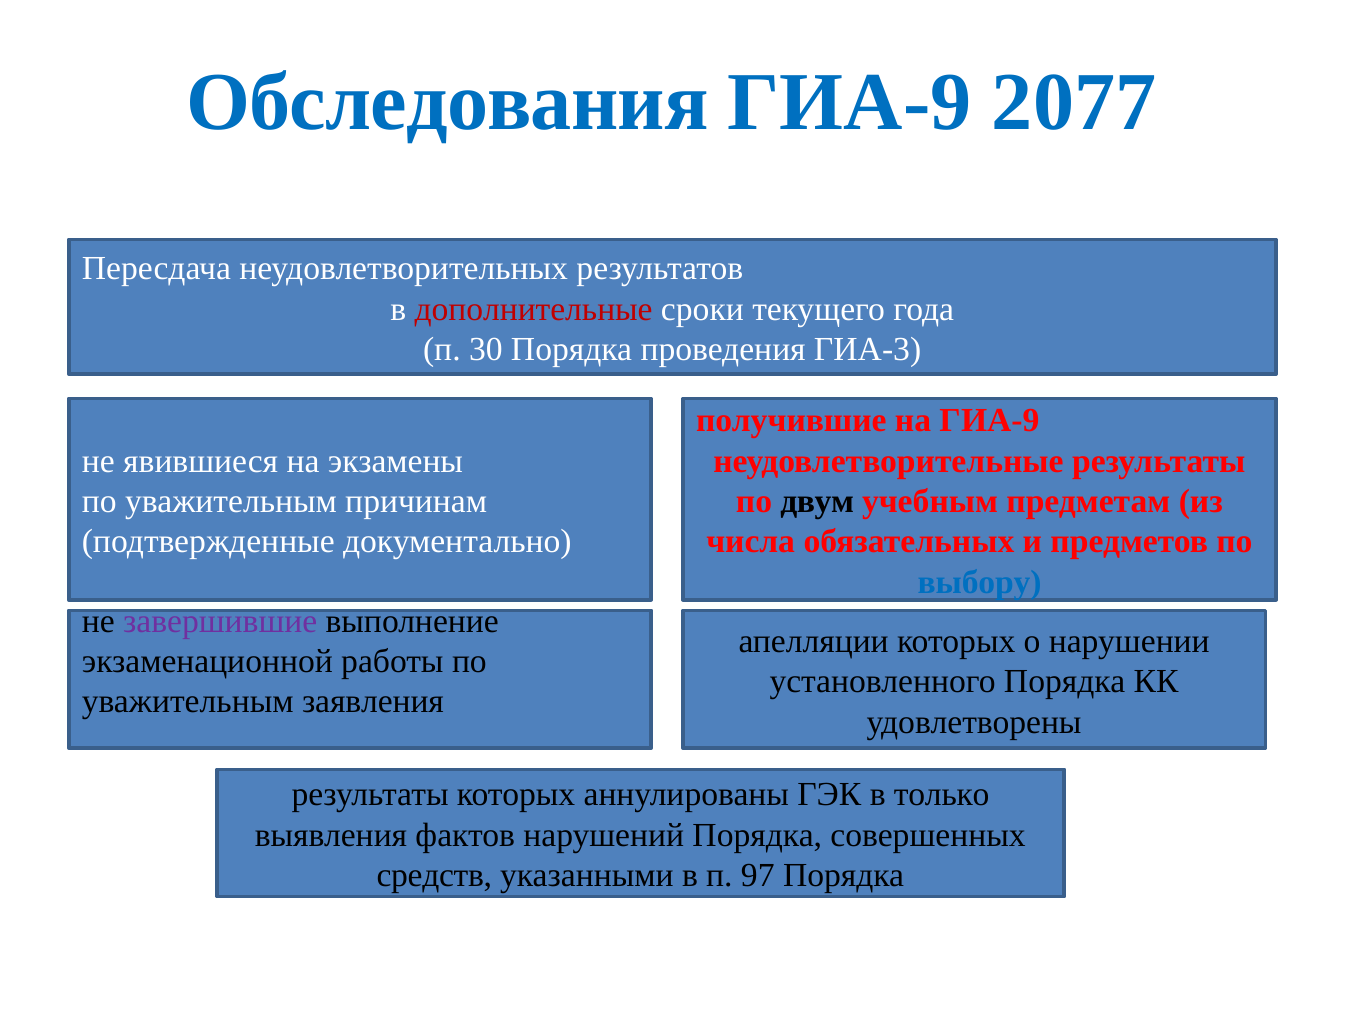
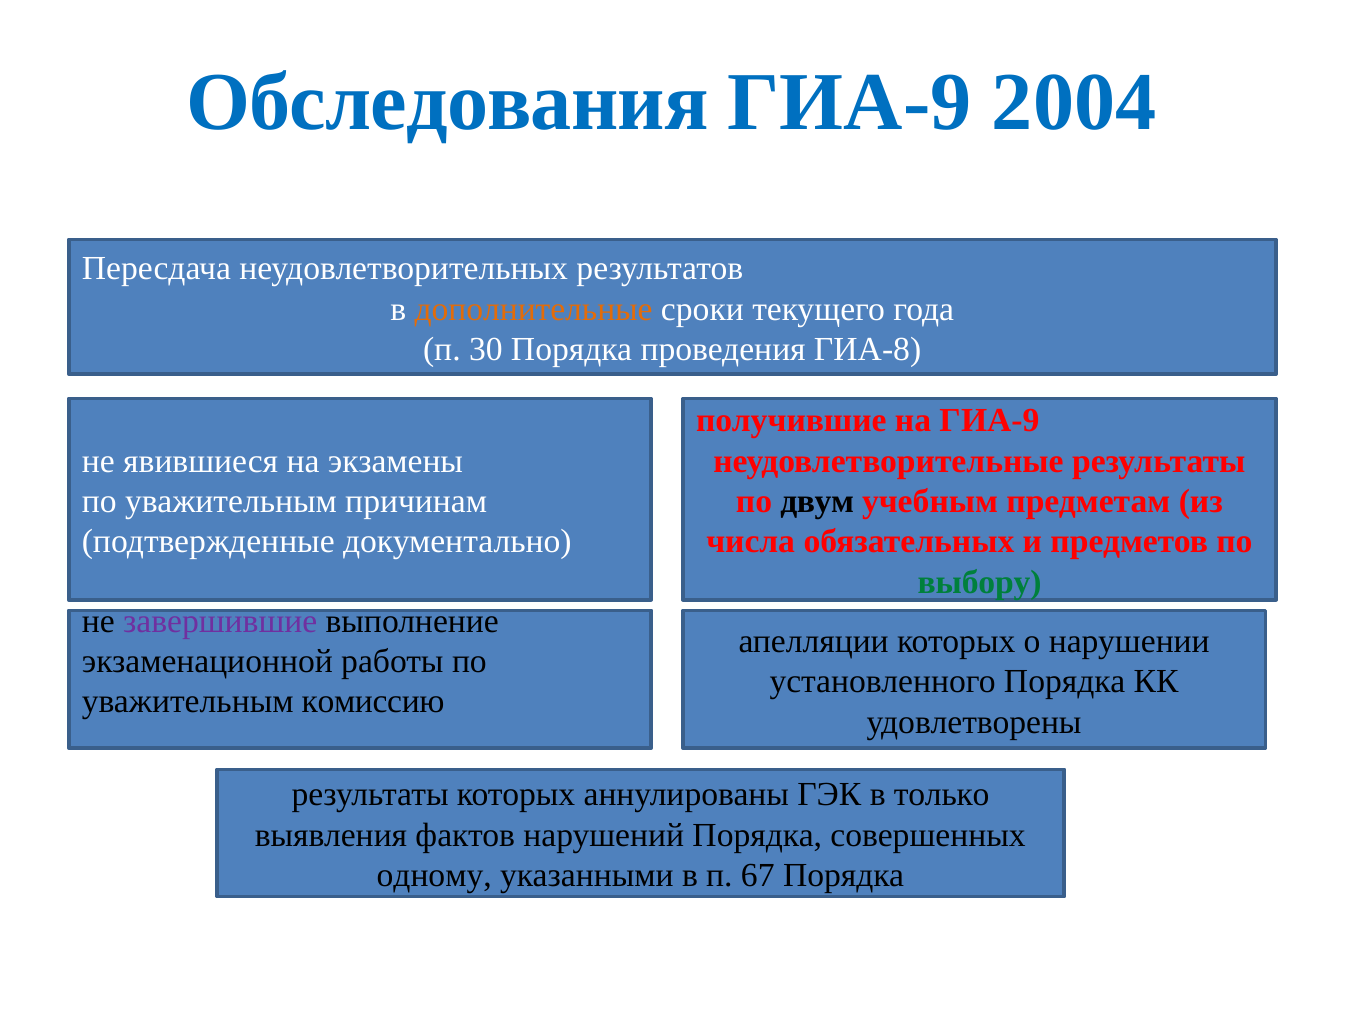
2077: 2077 -> 2004 (1074, 102)
дополнительные colour: red -> orange (534, 309)
ГИА-3: ГИА-3 -> ГИА-8 (868, 349)
выбору colour: blue -> green (980, 582)
заявления: заявления -> комиссию (373, 702)
средств: средств -> одному (434, 875)
97: 97 -> 67 (758, 875)
